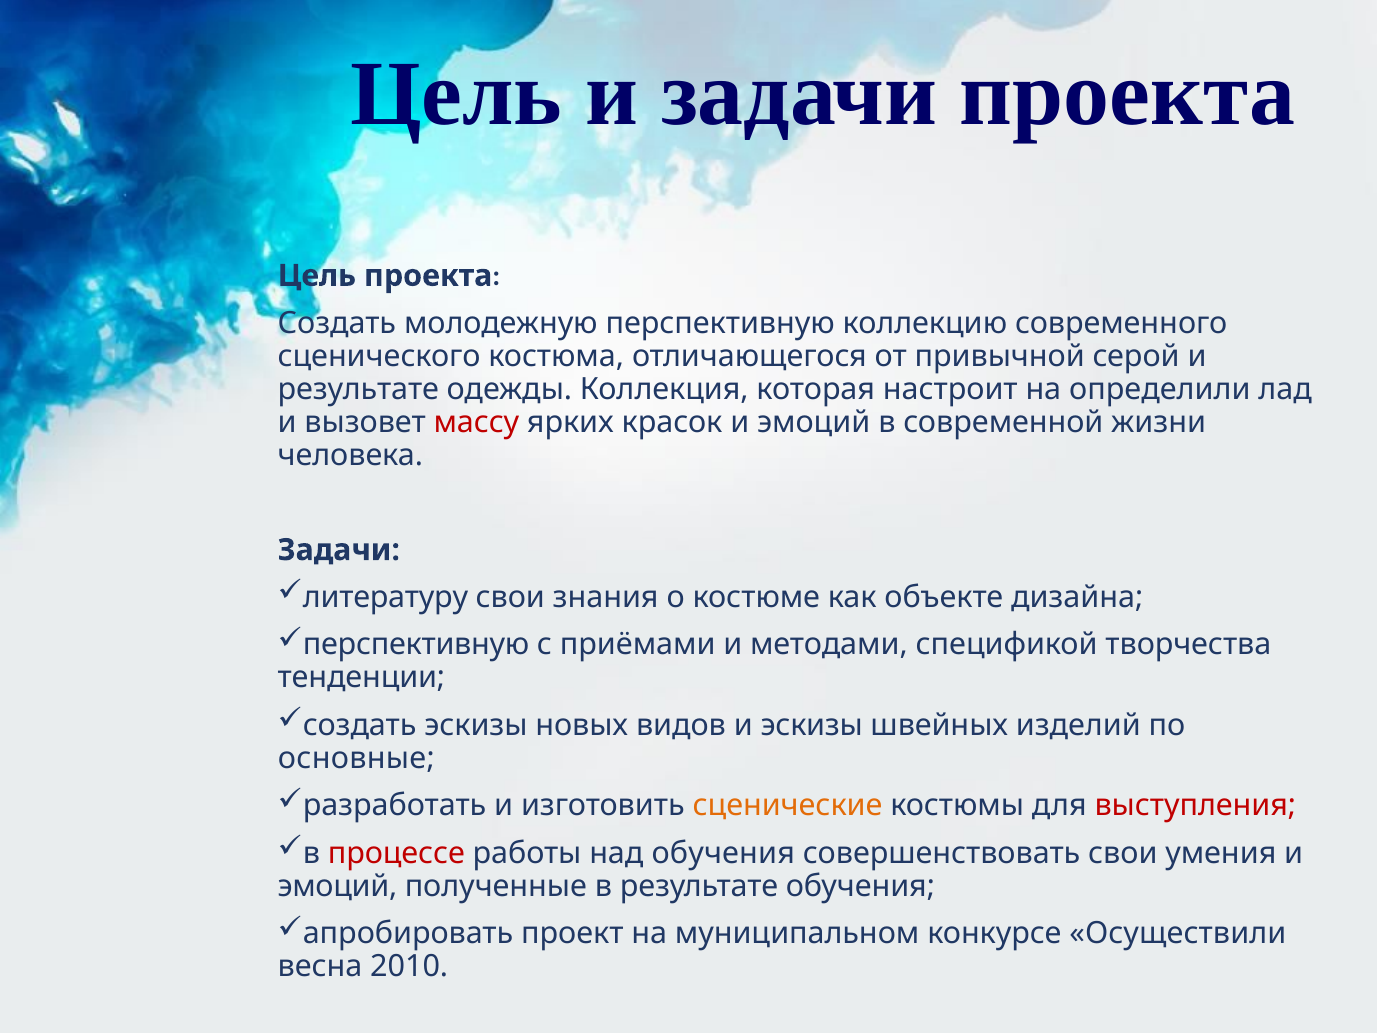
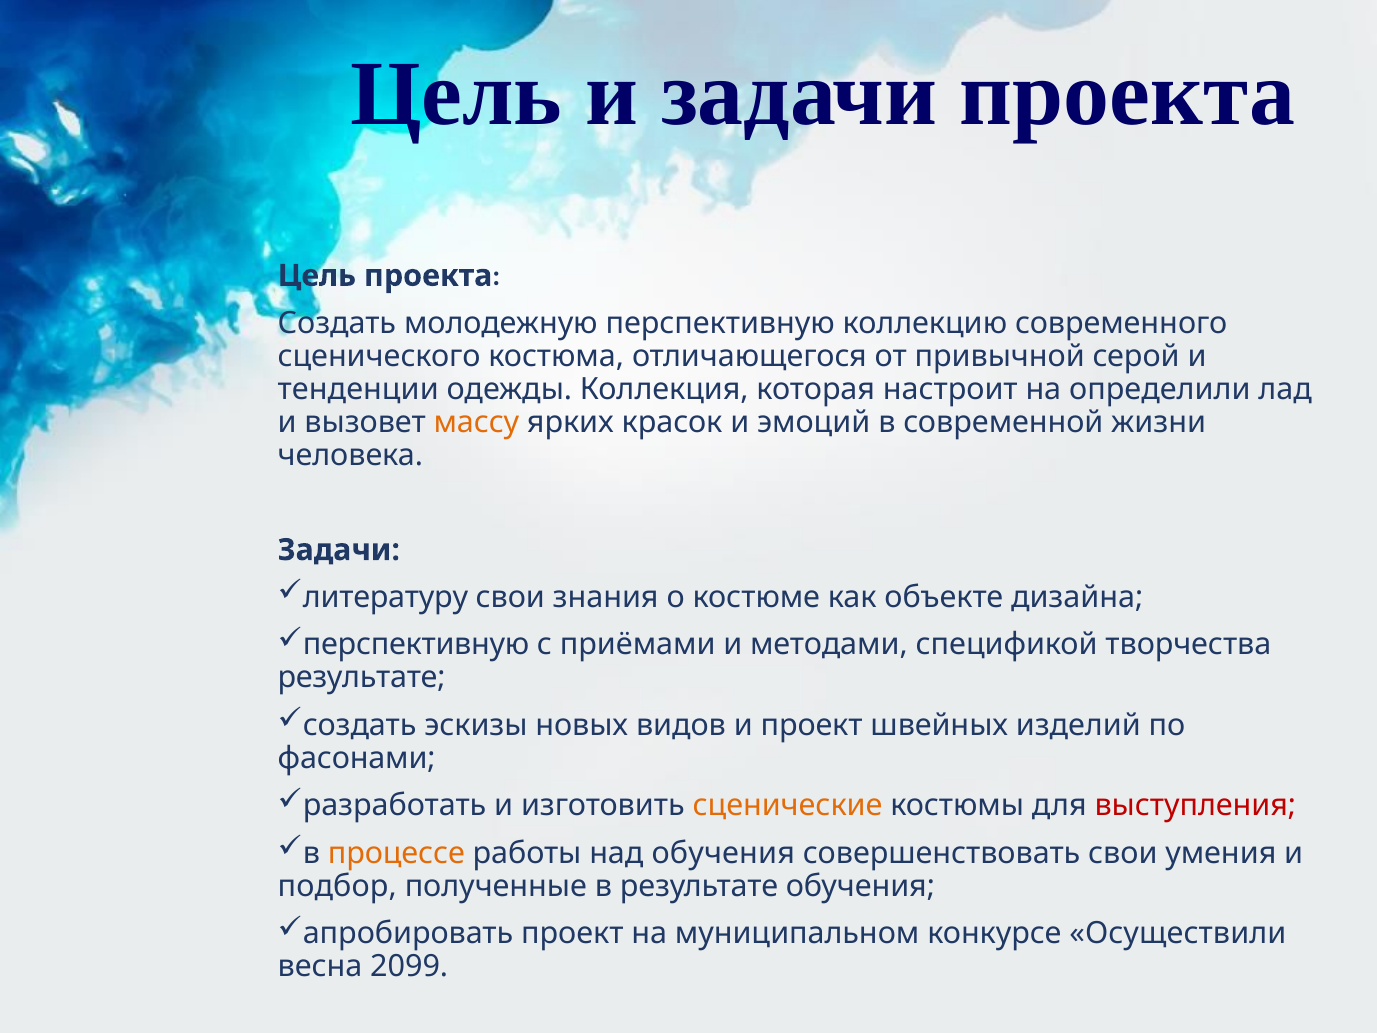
результате: результате -> тенденции (358, 389)
массу colour: red -> orange (476, 422)
тенденции: тенденции -> результате (361, 678)
и эскизы: эскизы -> проект (812, 725)
основные: основные -> фасонами (357, 758)
процессе colour: red -> orange (396, 853)
эмоций: эмоций -> подбор (337, 886)
2010: 2010 -> 2099 (409, 966)
